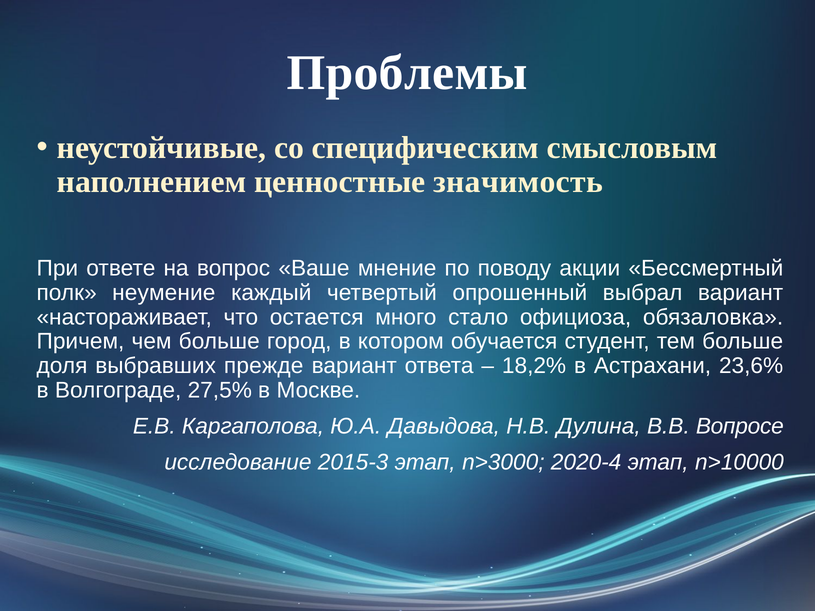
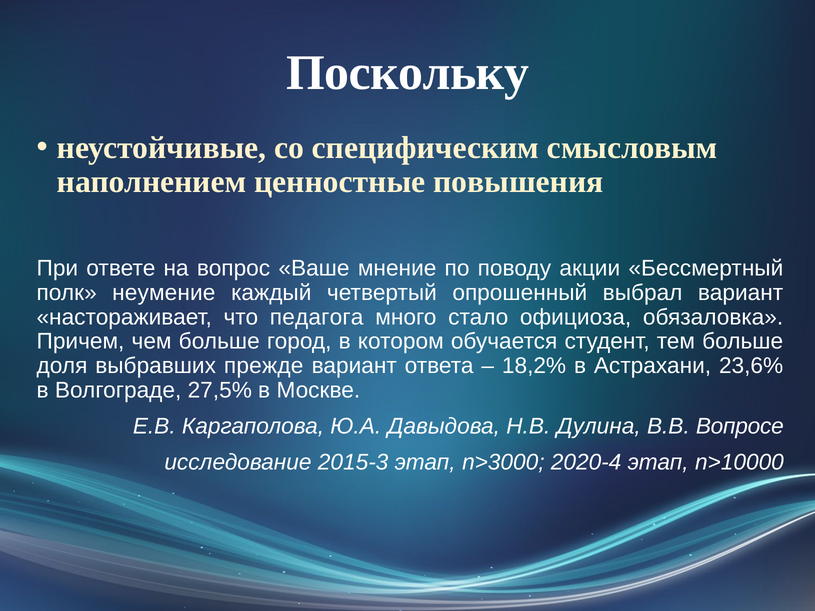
Проблемы: Проблемы -> Поскольку (408, 73)
значимость: значимость -> повышения (518, 182)
остается: остается -> педагога (317, 317)
